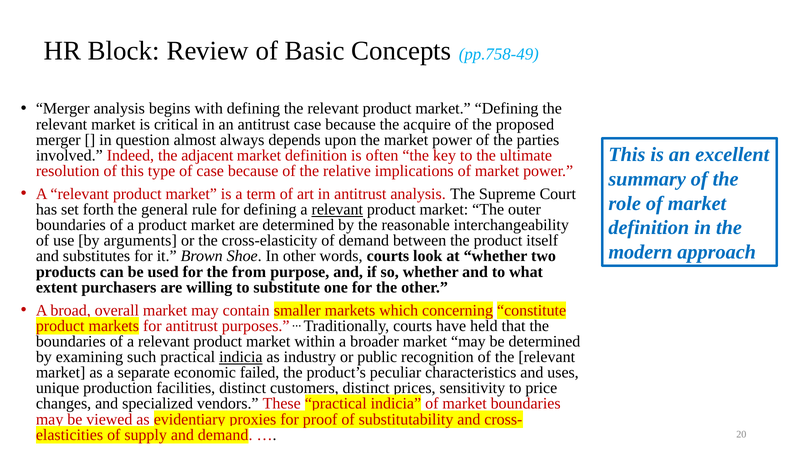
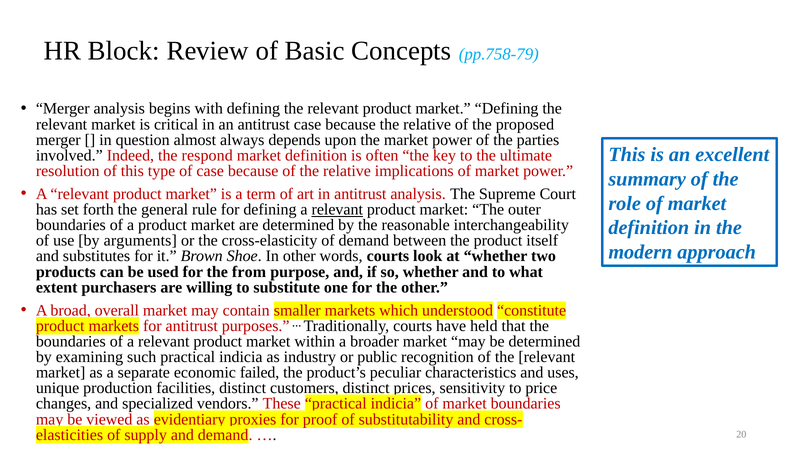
pp.758-49: pp.758-49 -> pp.758-79 (499, 54)
because the acquire: acquire -> relative (427, 124)
adjacent: adjacent -> respond (207, 155)
concerning: concerning -> understood (458, 310)
indicia underline: present -> none (241, 357)
